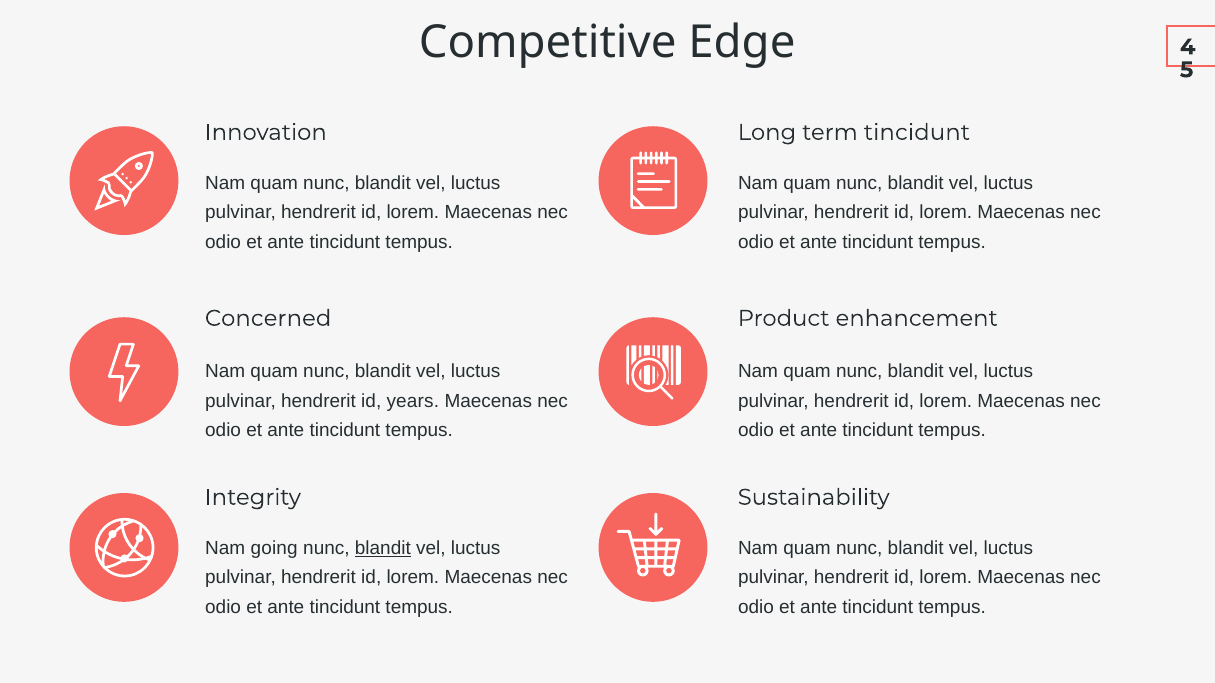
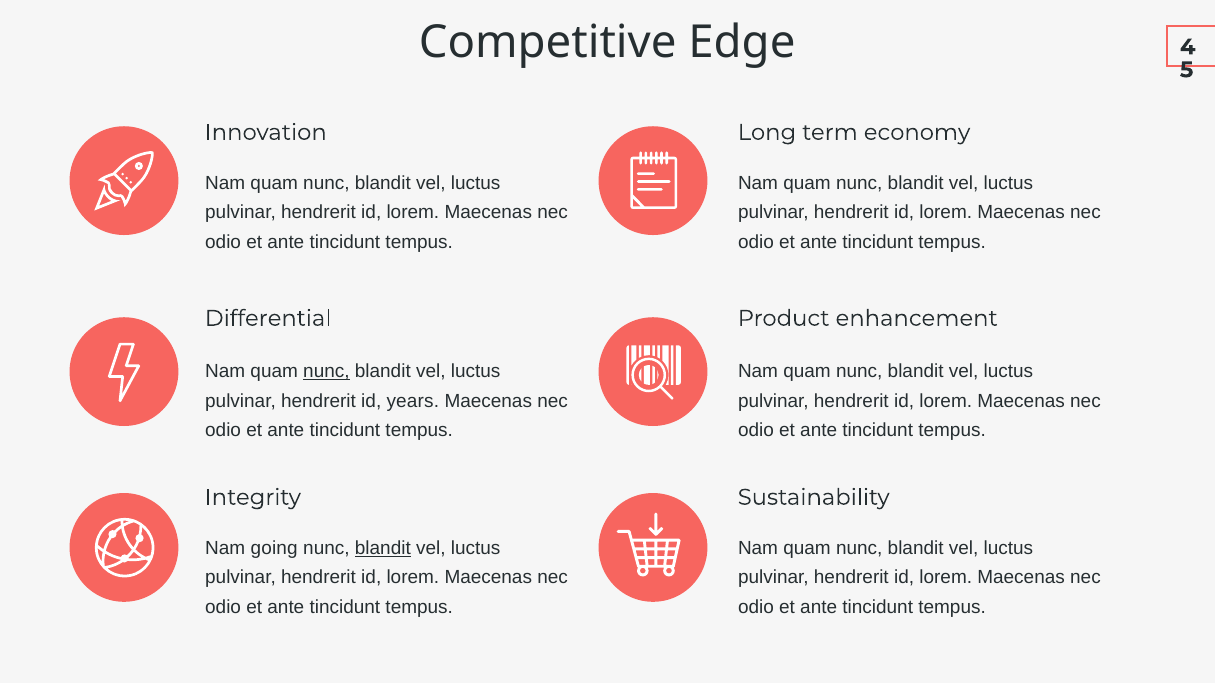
term tincidunt: tincidunt -> economy (917, 132)
Concerned: Concerned -> Differential (268, 318)
nunc underline: none -> present (326, 372)
